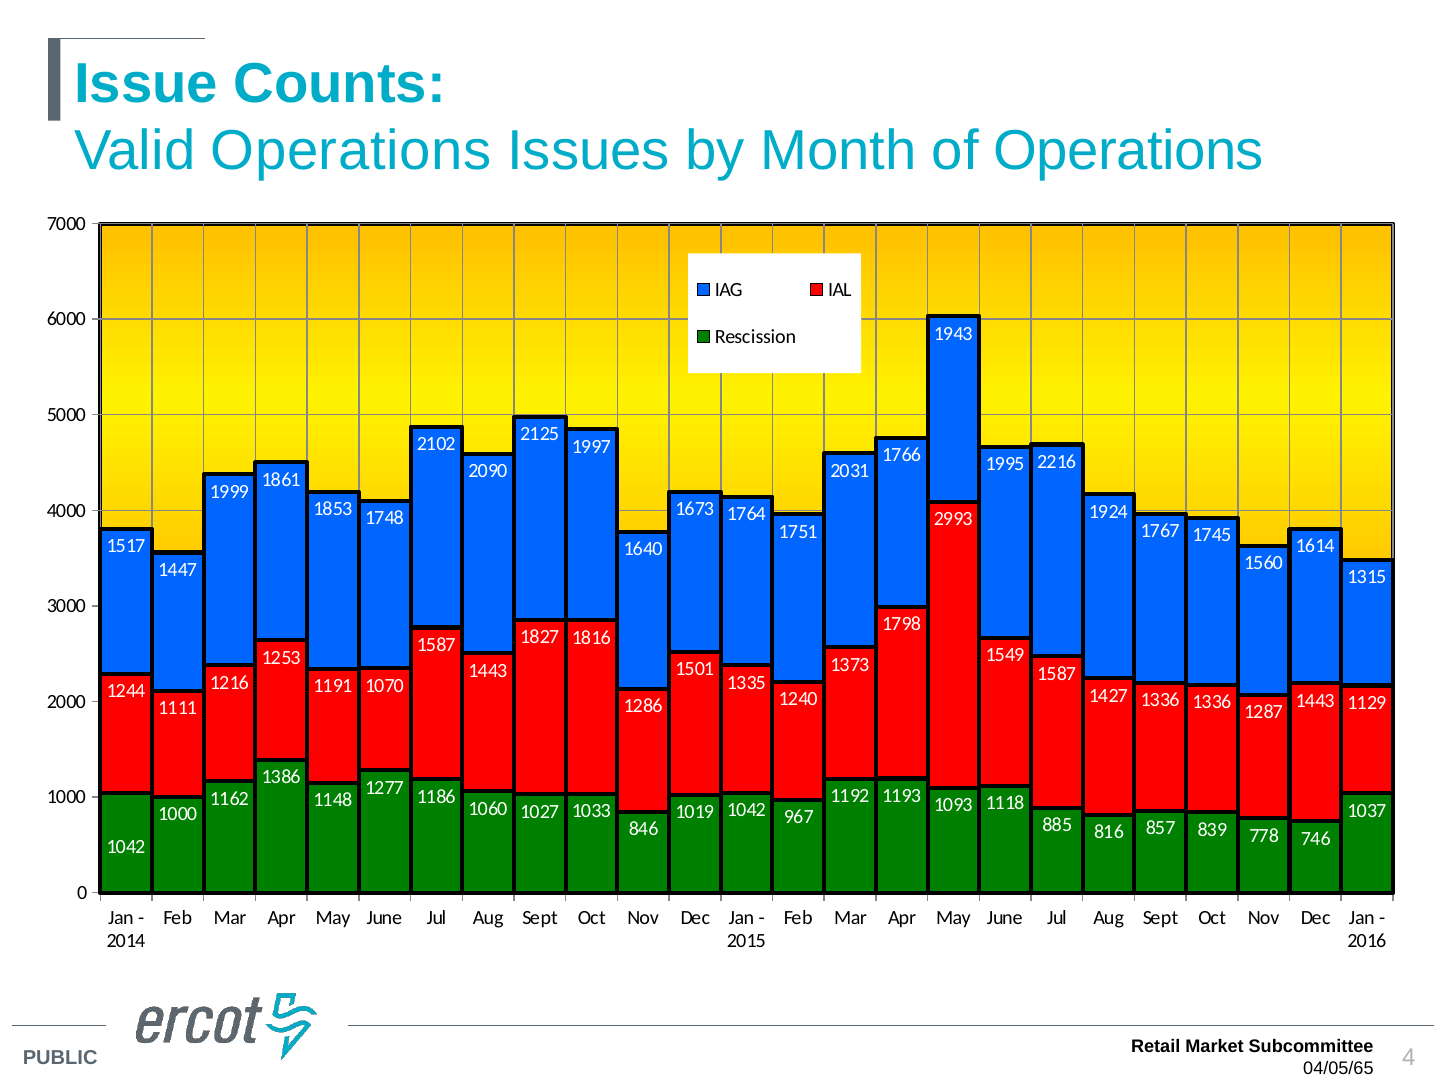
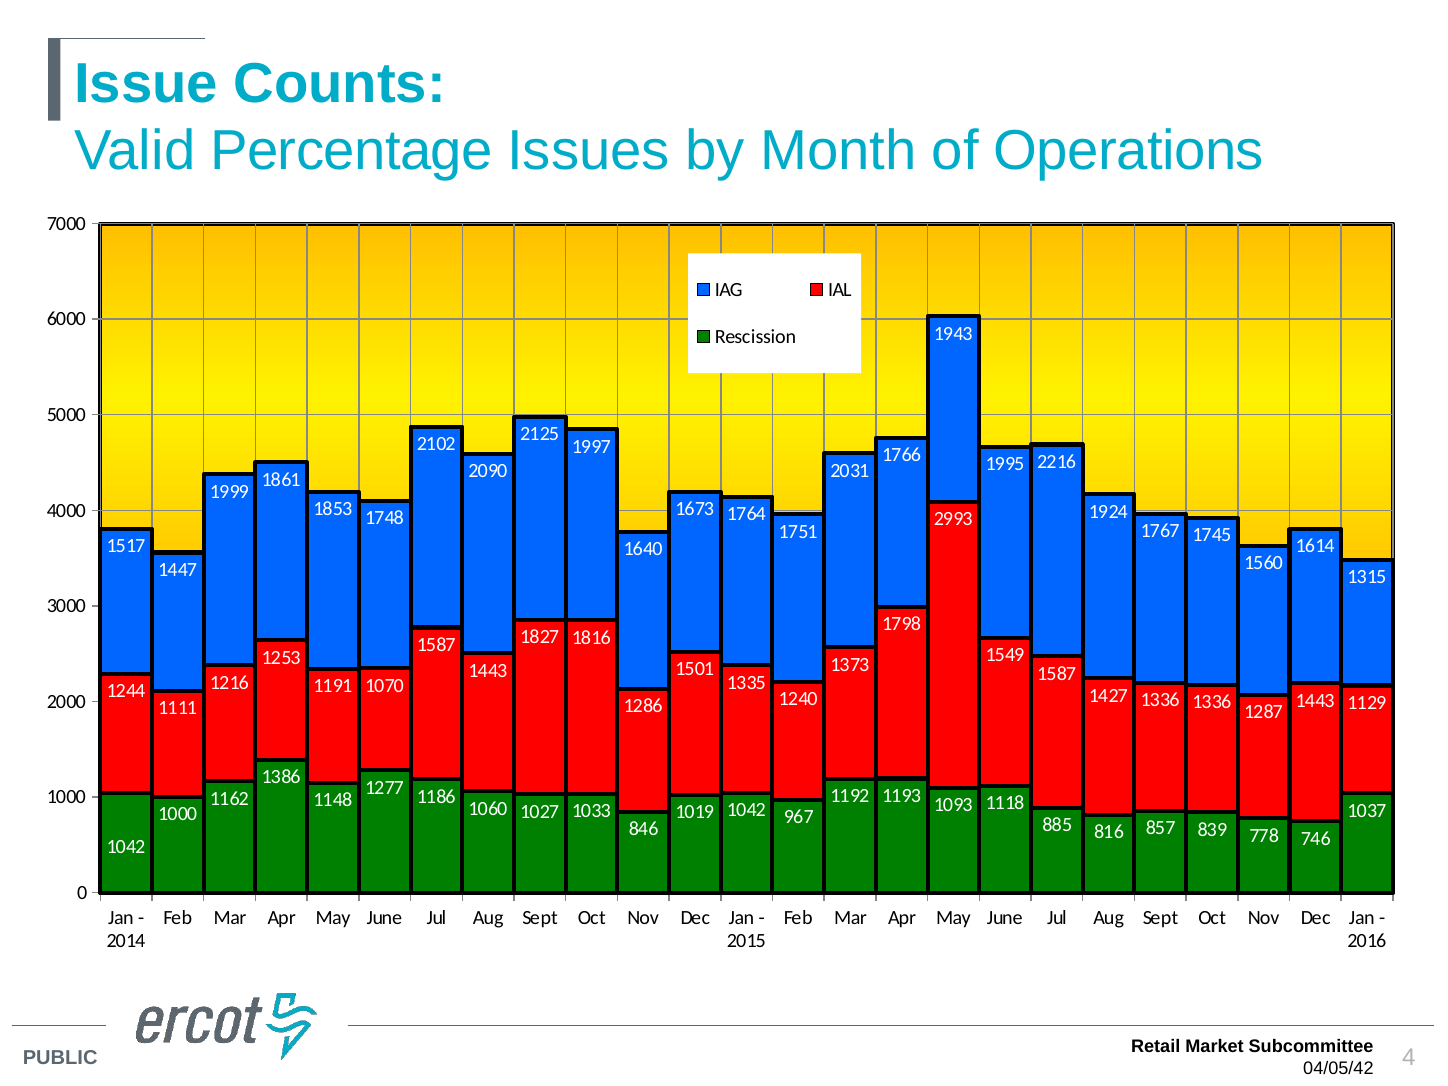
Valid Operations: Operations -> Percentage (352, 151)
04/05/65: 04/05/65 -> 04/05/42 (1338, 1069)
